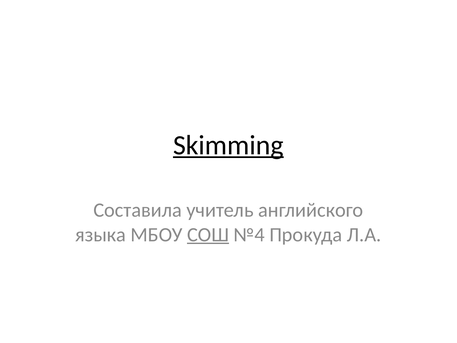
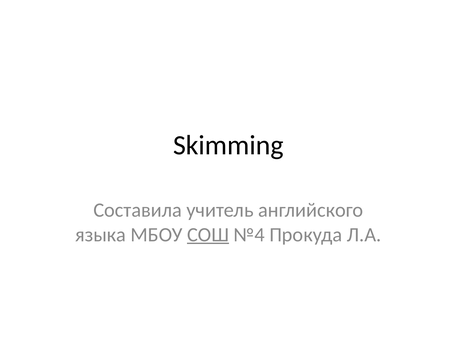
Skimming underline: present -> none (228, 145)
